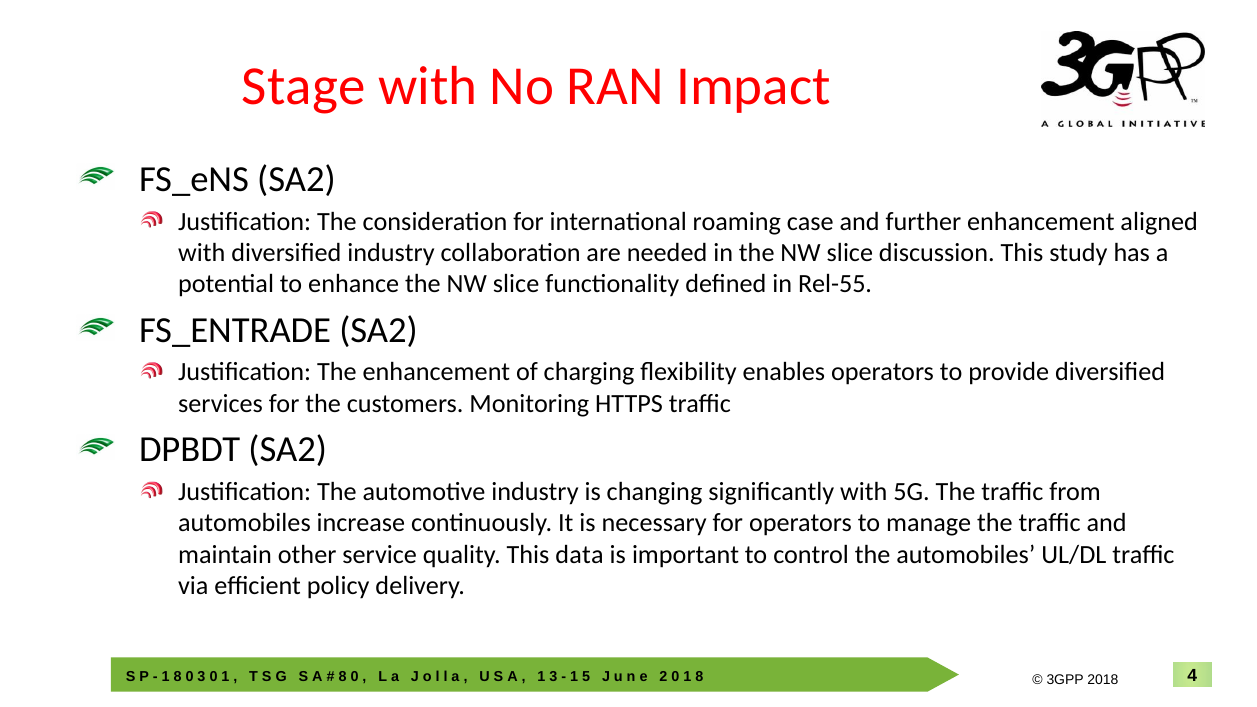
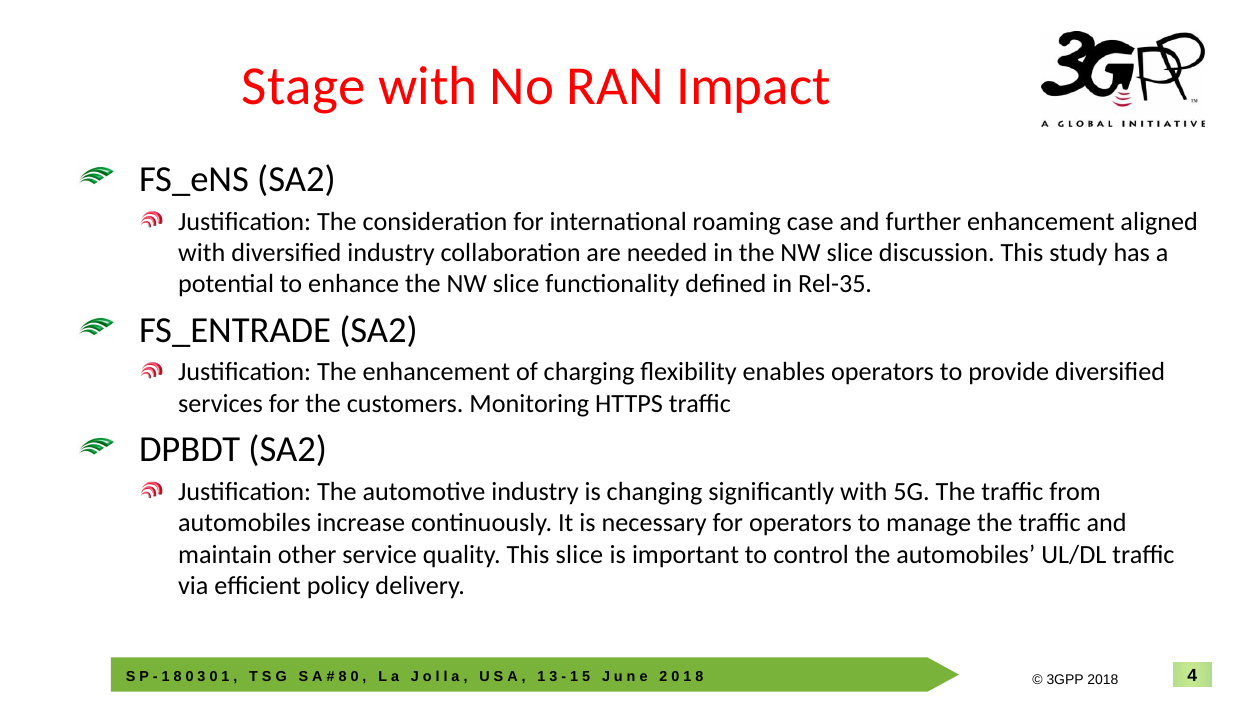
Rel-55: Rel-55 -> Rel-35 (835, 284)
This data: data -> slice (579, 555)
